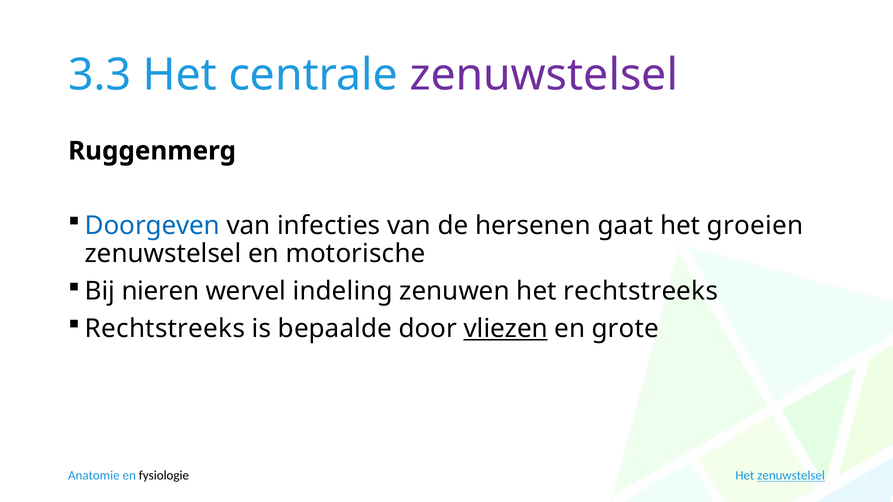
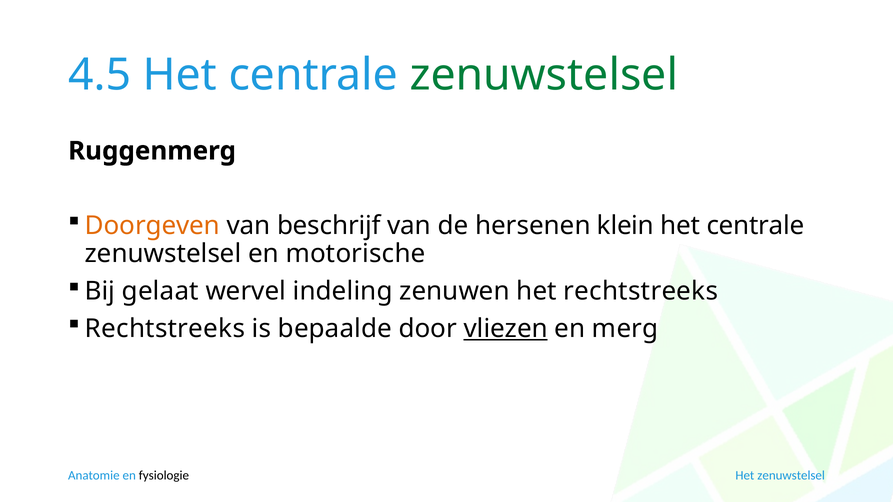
3.3: 3.3 -> 4.5 (100, 75)
zenuwstelsel colour: purple -> green (544, 75)
Doorgeven colour: blue -> orange (152, 226)
infecties: infecties -> beschrijf (329, 226)
gaat: gaat -> klein (625, 226)
groeien: groeien -> centrale (755, 226)
nieren: nieren -> gelaat (160, 291)
grote: grote -> merg (625, 329)
zenuwstelsel underline: present -> none (791, 476)
